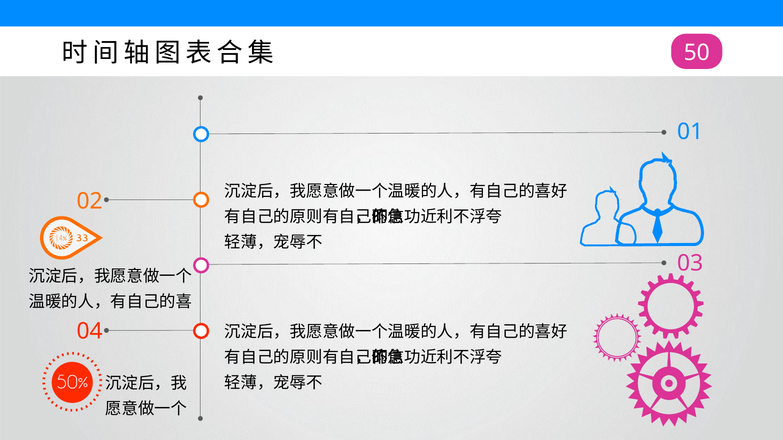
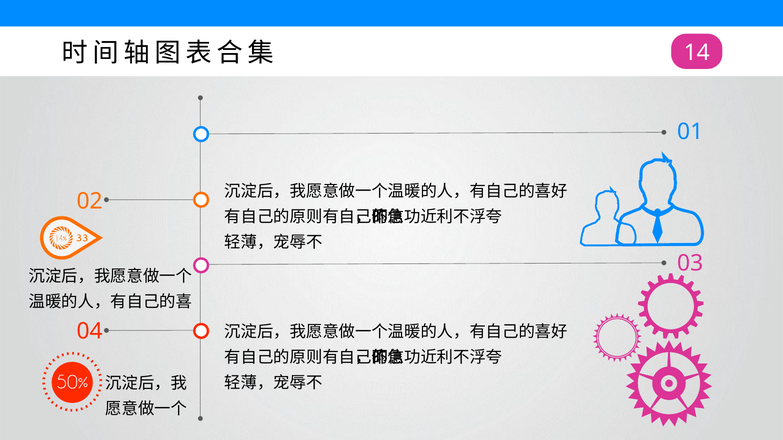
50: 50 -> 14 (697, 53)
